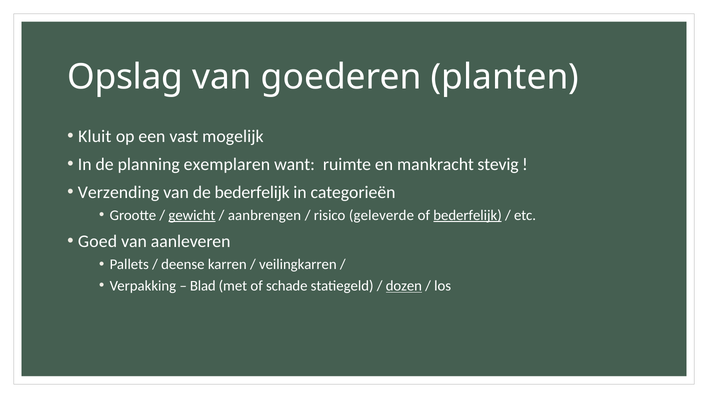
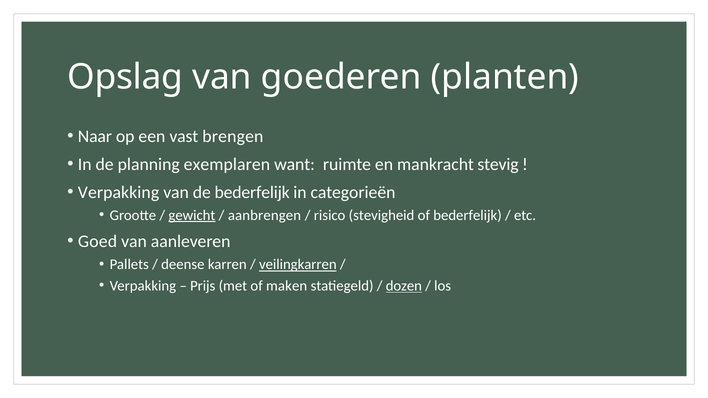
Kluit: Kluit -> Naar (95, 137)
mogelijk: mogelijk -> brengen (233, 137)
Verzending: Verzending -> Verpakking (119, 192)
geleverde: geleverde -> stevigheid (382, 215)
bederfelijk underline: present -> none (468, 215)
veilingkarren underline: none -> present (298, 265)
Blad: Blad -> Prijs (203, 286)
schade: schade -> maken (287, 286)
